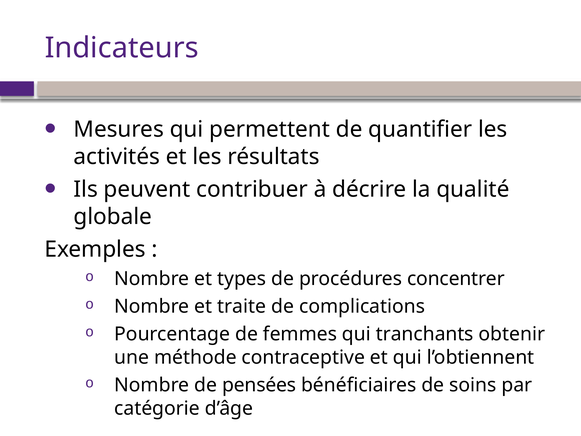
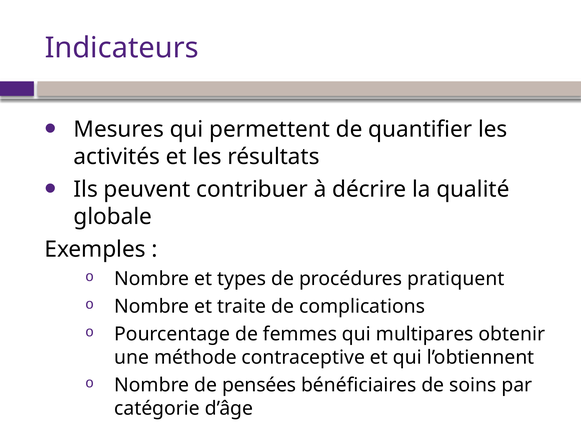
concentrer: concentrer -> pratiquent (456, 279)
tranchants: tranchants -> multipares (425, 334)
